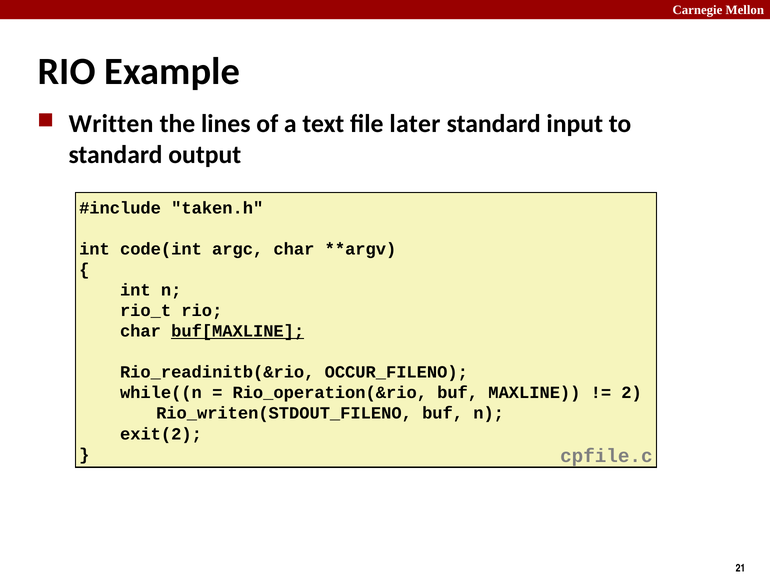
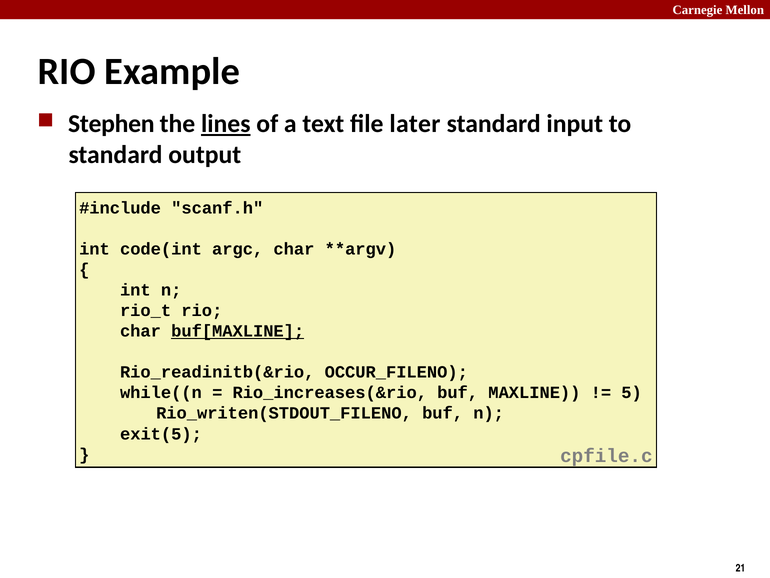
Written: Written -> Stephen (111, 124)
lines underline: none -> present (226, 124)
taken.h: taken.h -> scanf.h (217, 208)
Rio_operation(&rio: Rio_operation(&rio -> Rio_increases(&rio (330, 392)
2: 2 -> 5 (632, 392)
exit(2: exit(2 -> exit(5 (161, 434)
